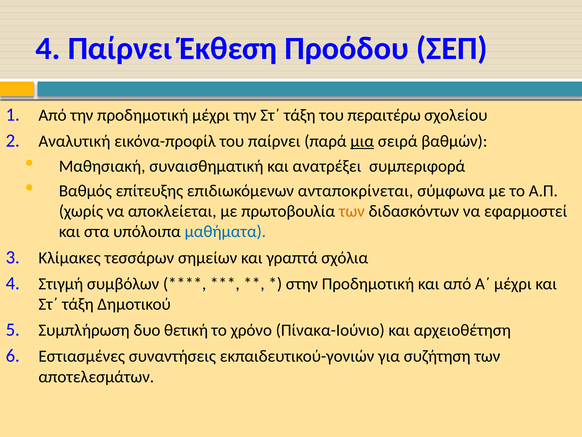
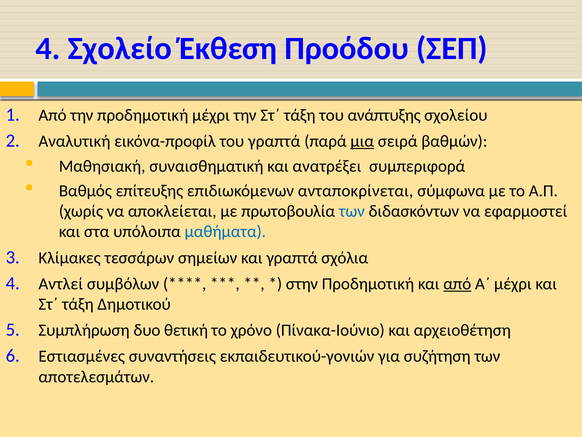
4 Παίρνει: Παίρνει -> Σχολείο (120, 48)
περαιτέρω: περαιτέρω -> ανάπτυξης (384, 115)
του παίρνει: παίρνει -> γραπτά (274, 141)
των colour: orange -> blue (352, 211)
Στιγμή: Στιγμή -> Αντλεί (61, 284)
από underline: none -> present (457, 284)
